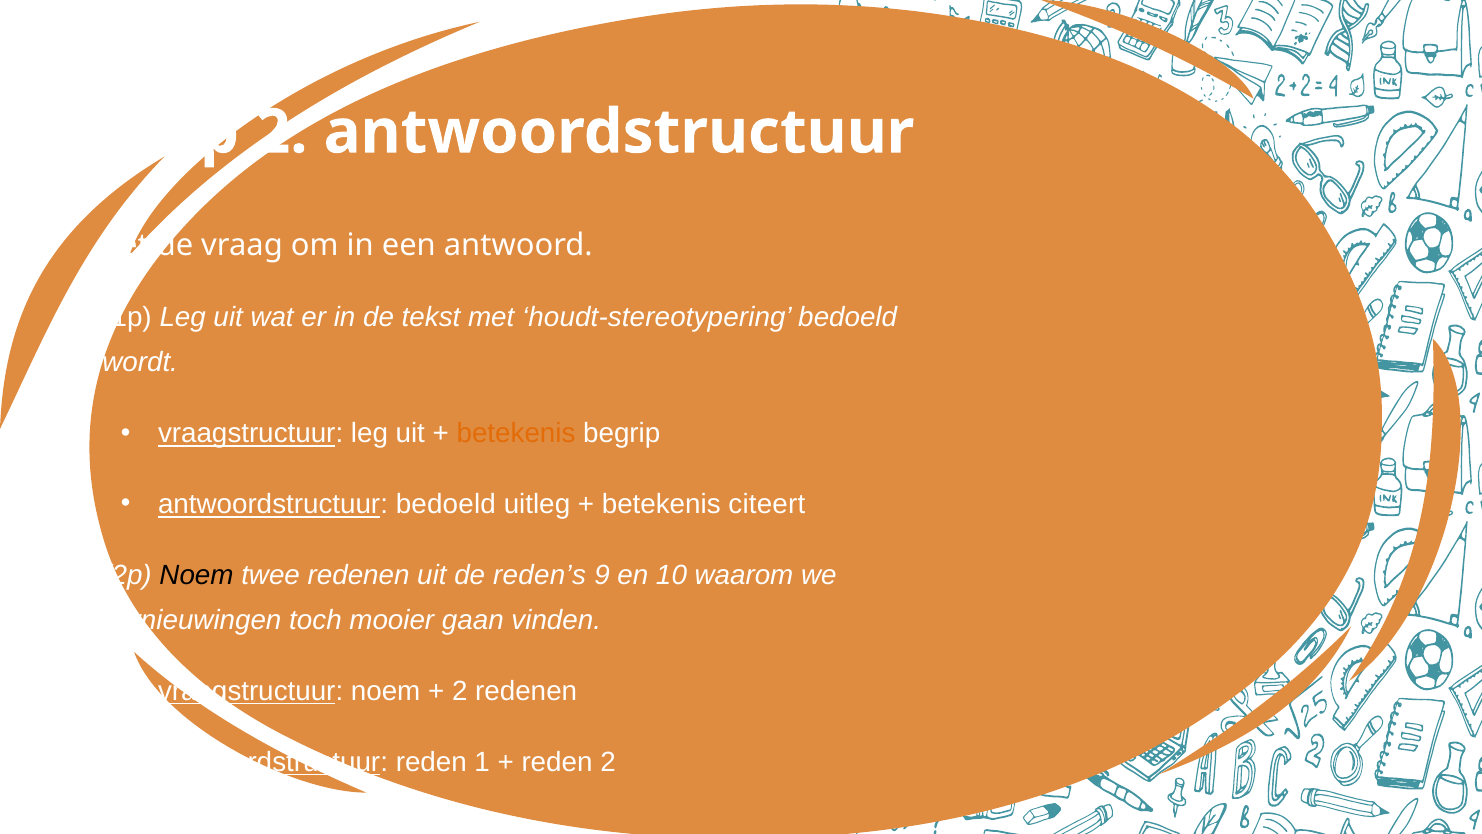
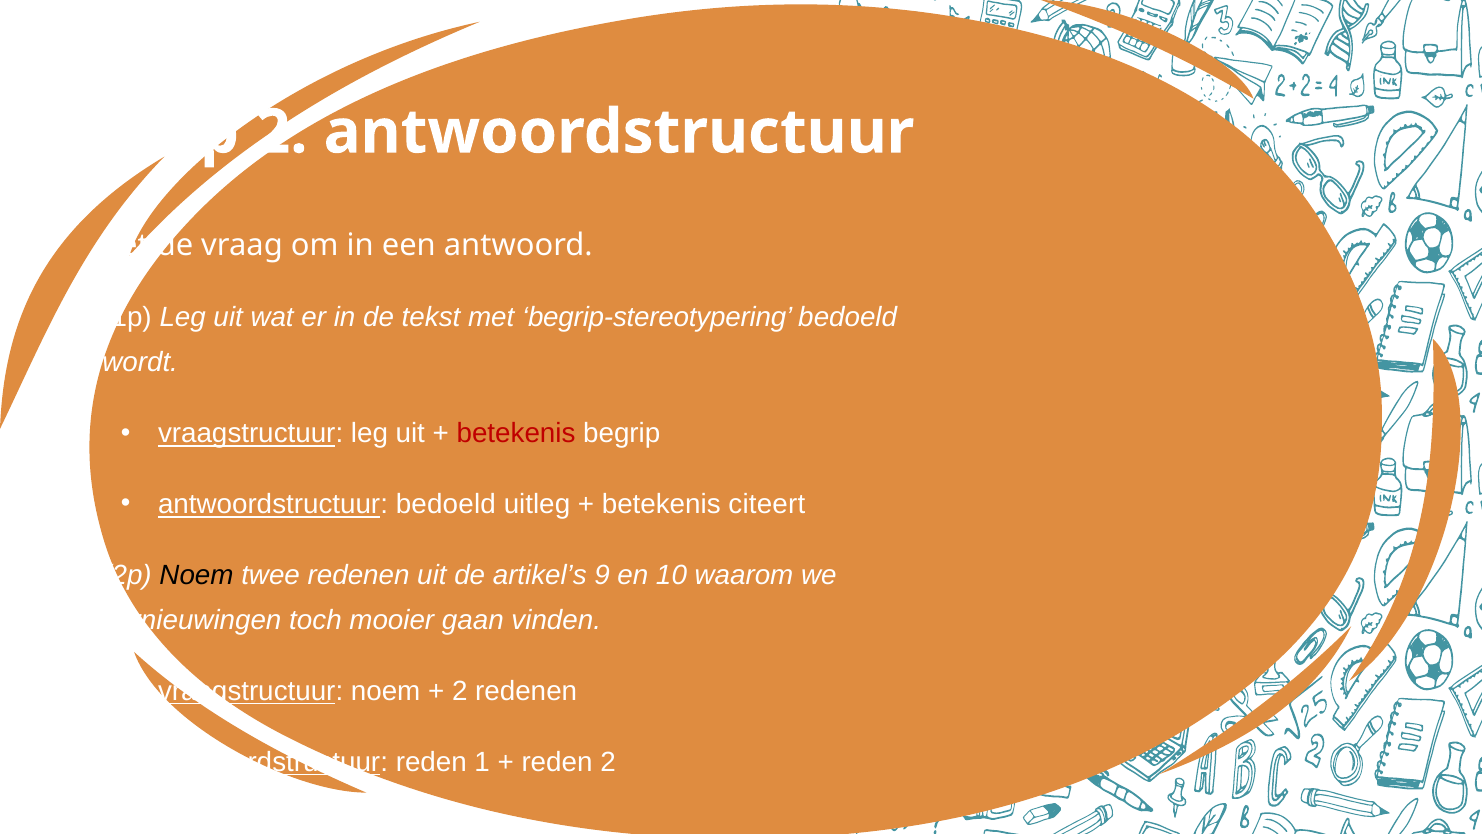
houdt-stereotypering: houdt-stereotypering -> begrip-stereotypering (657, 318)
betekenis colour: orange -> red (516, 434)
reden’s: reden’s -> artikel’s (540, 575)
